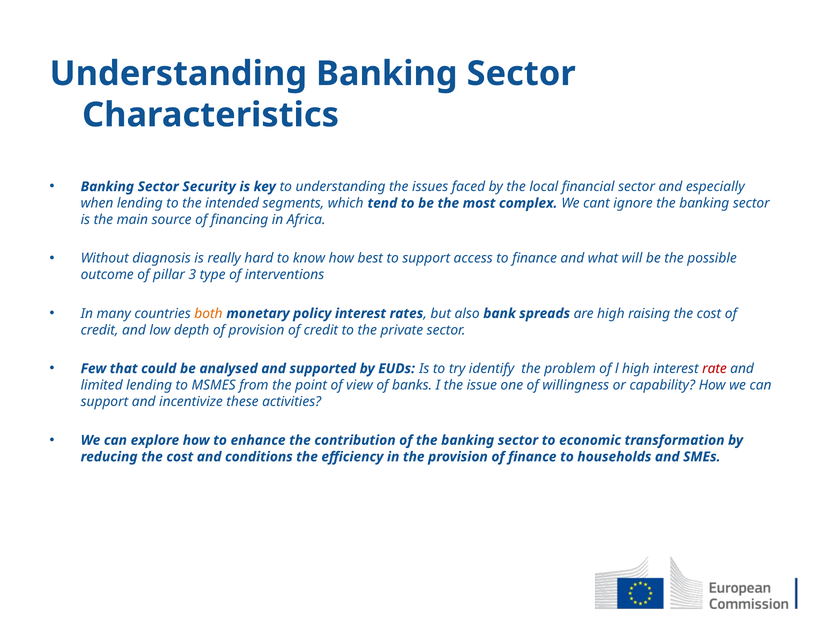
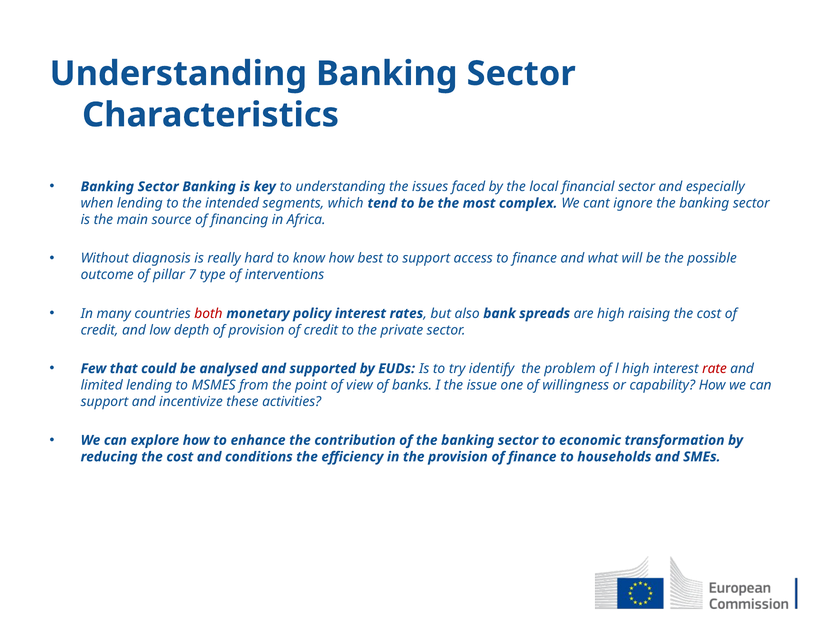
Sector Security: Security -> Banking (209, 187)
3: 3 -> 7 (192, 275)
both colour: orange -> red (208, 314)
